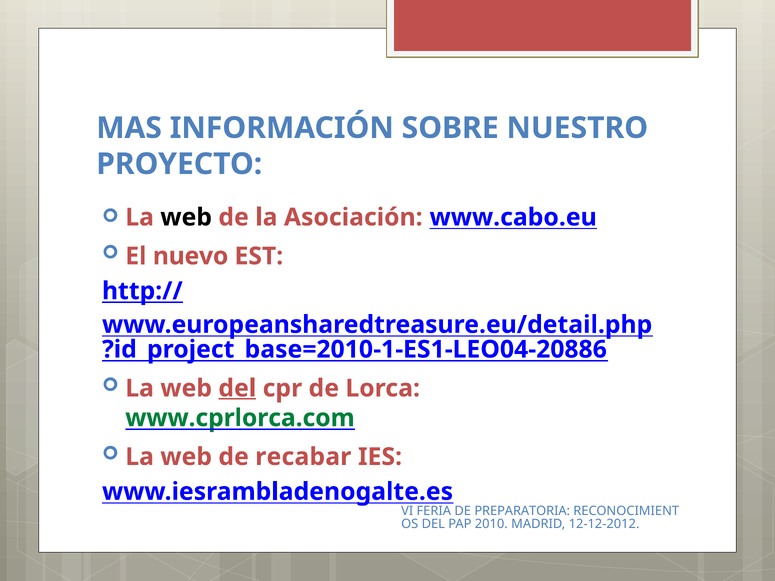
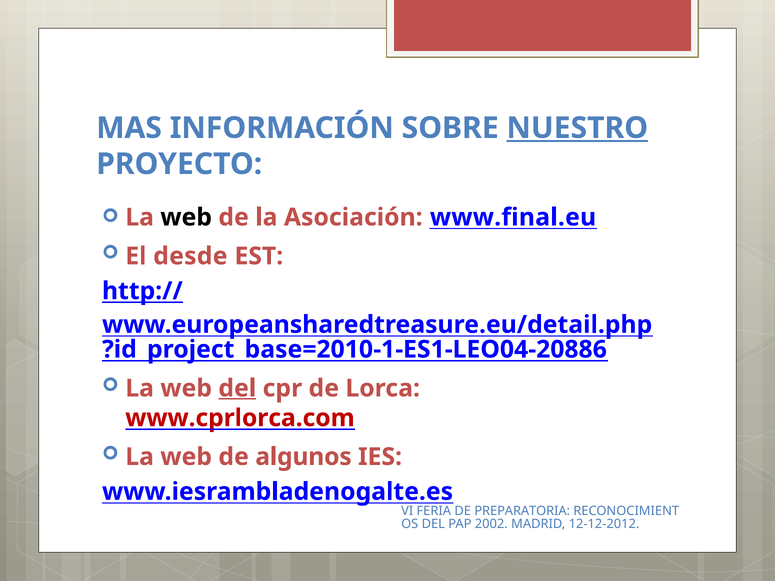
NUESTRO underline: none -> present (577, 128)
www.cabo.eu: www.cabo.eu -> www.final.eu (513, 217)
nuevo: nuevo -> desde (190, 256)
www.cprlorca.com colour: green -> red (240, 418)
recabar: recabar -> algunos (304, 457)
2010: 2010 -> 2002 (491, 524)
